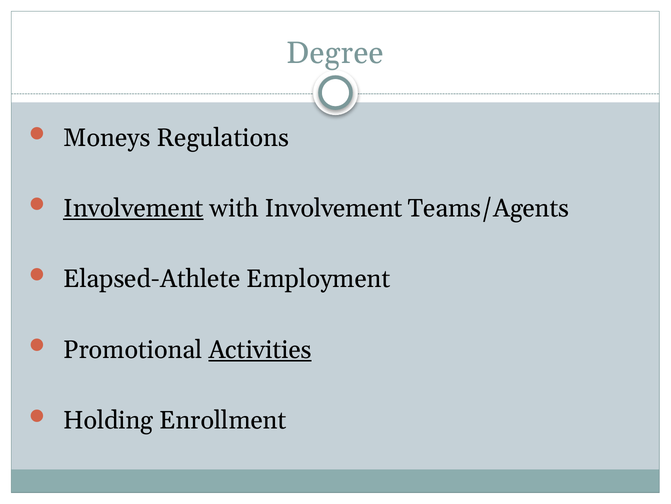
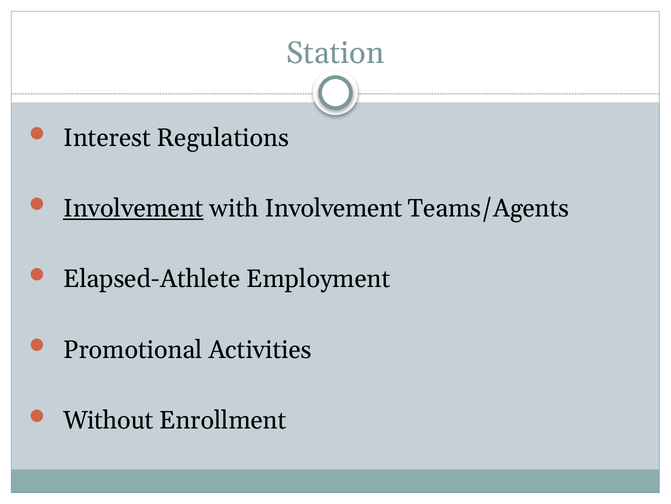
Degree: Degree -> Station (335, 53)
Moneys: Moneys -> Interest (107, 138)
Activities underline: present -> none (260, 349)
Holding: Holding -> Without (108, 420)
